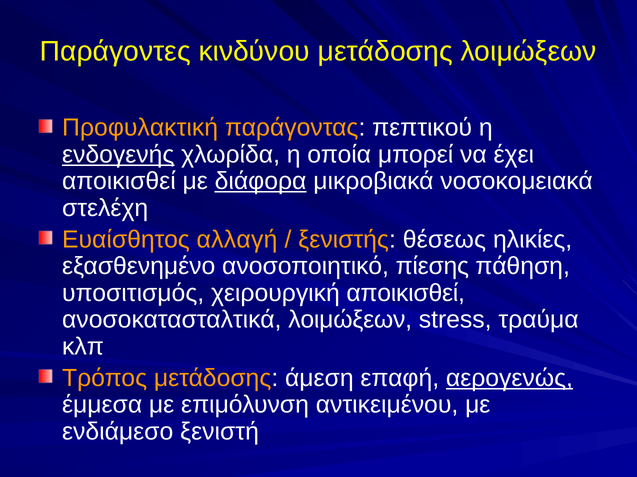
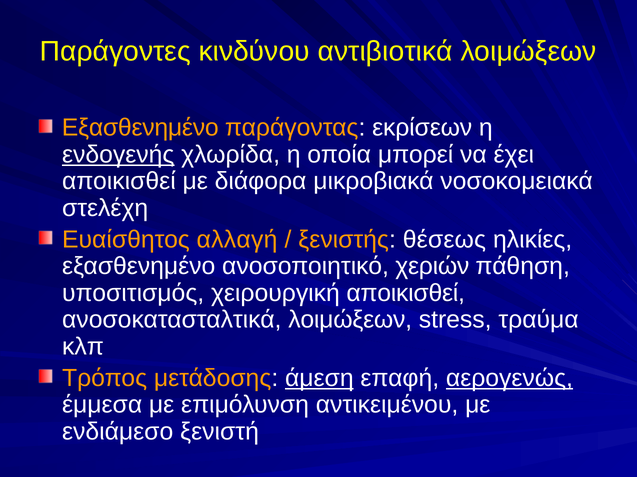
κινδύνου μετάδοσης: μετάδοσης -> αντιβιοτικά (385, 51)
Προφυλακτική: Προφυλακτική -> Εξασθενημένο (140, 128)
πεπτικού: πεπτικού -> εκρίσεων (422, 128)
διάφορα underline: present -> none (261, 181)
πίεσης: πίεσης -> χεριών (432, 267)
άμεση underline: none -> present (319, 379)
